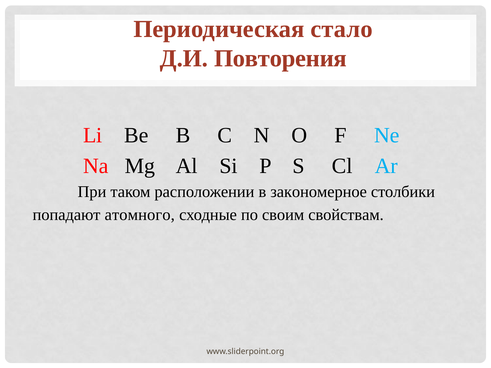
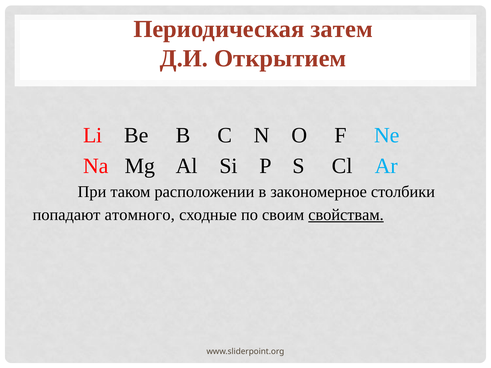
стало: стало -> затем (342, 29)
Повторения: Повторения -> Открытием (280, 58)
свойствам underline: none -> present (346, 215)
